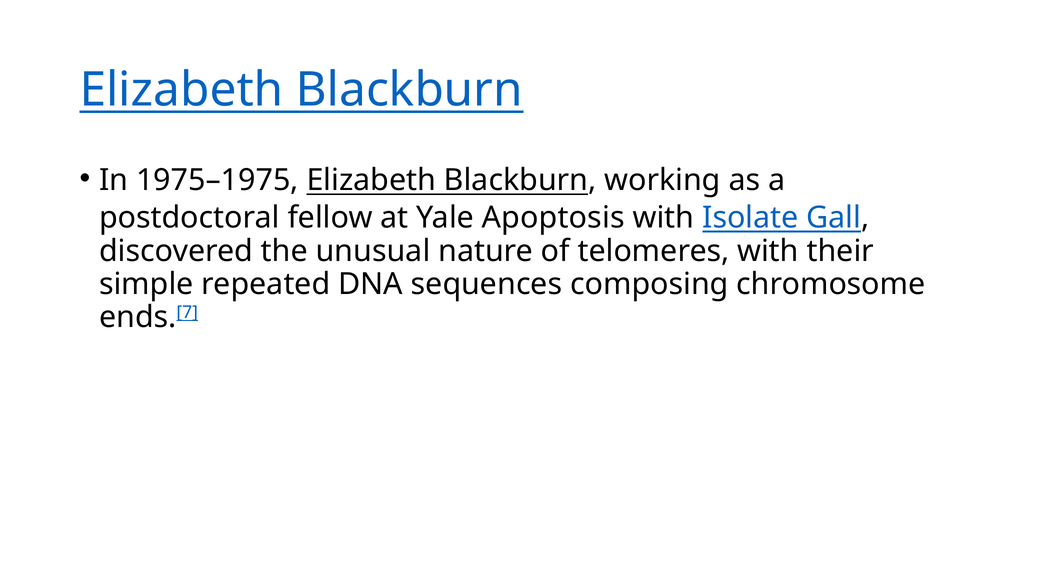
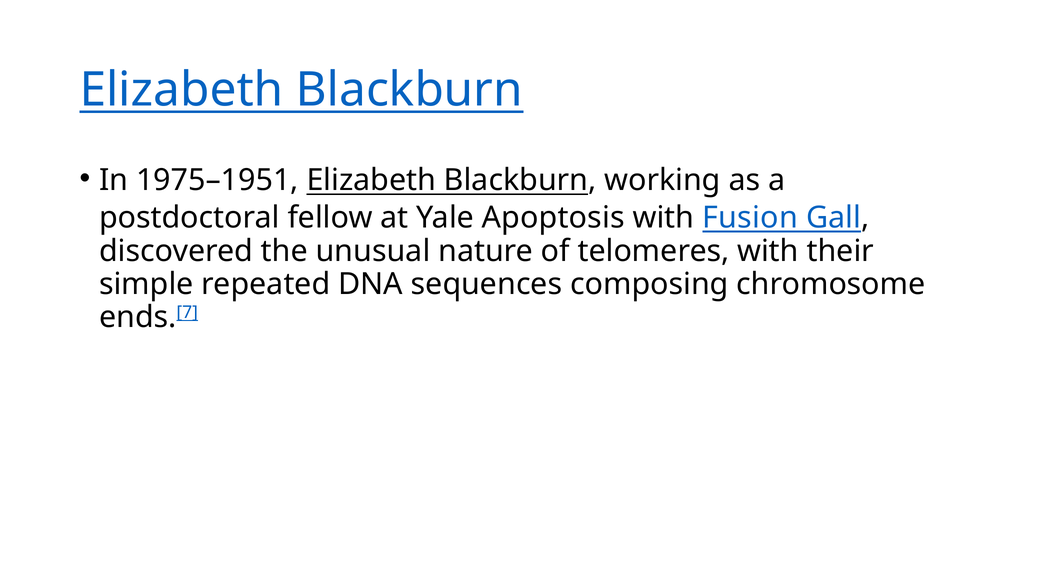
1975–1975: 1975–1975 -> 1975–1951 (217, 180)
Isolate: Isolate -> Fusion (750, 217)
